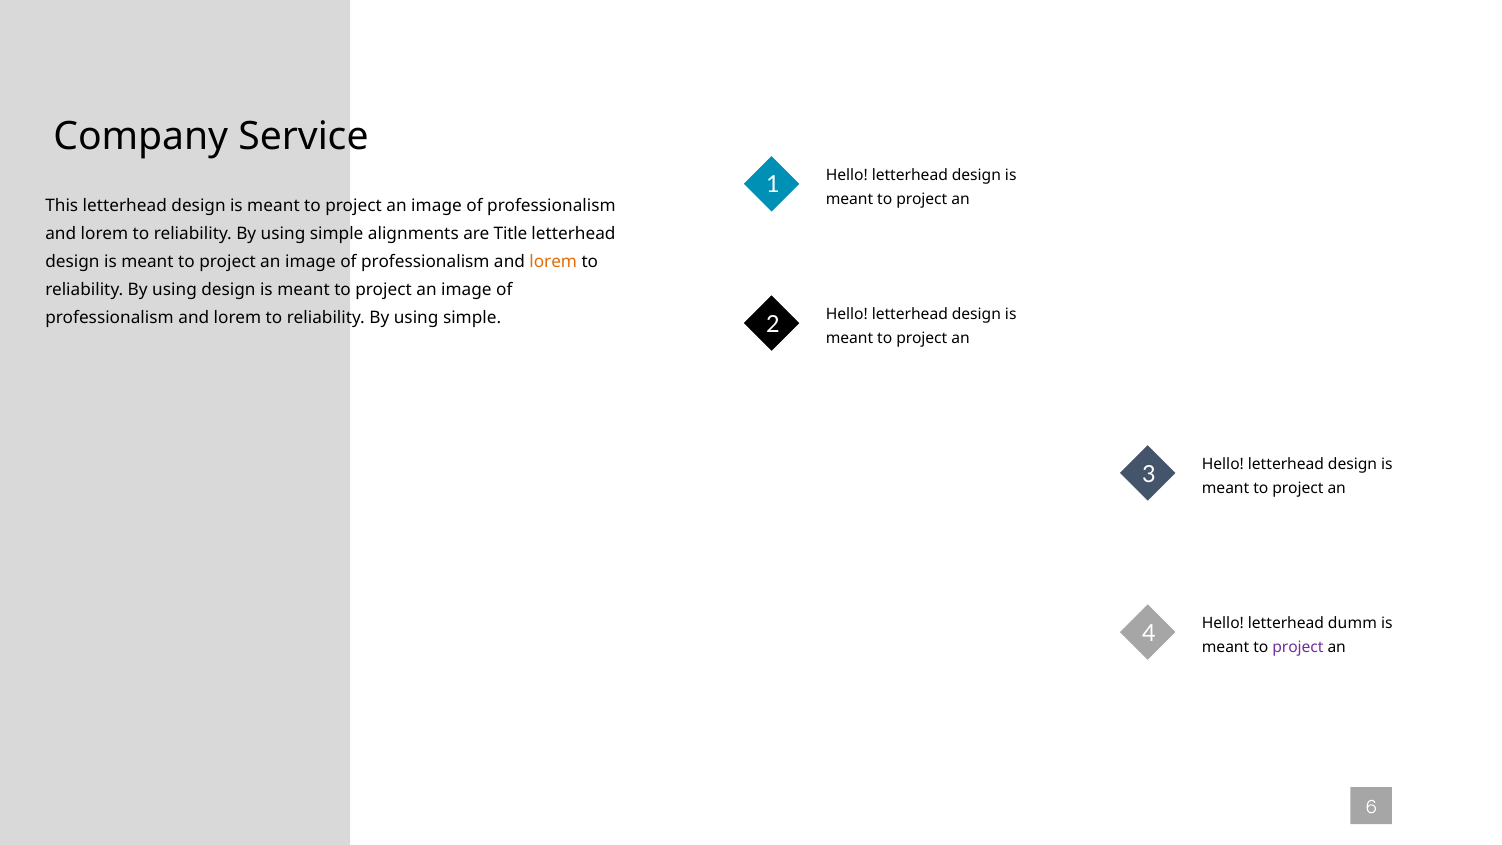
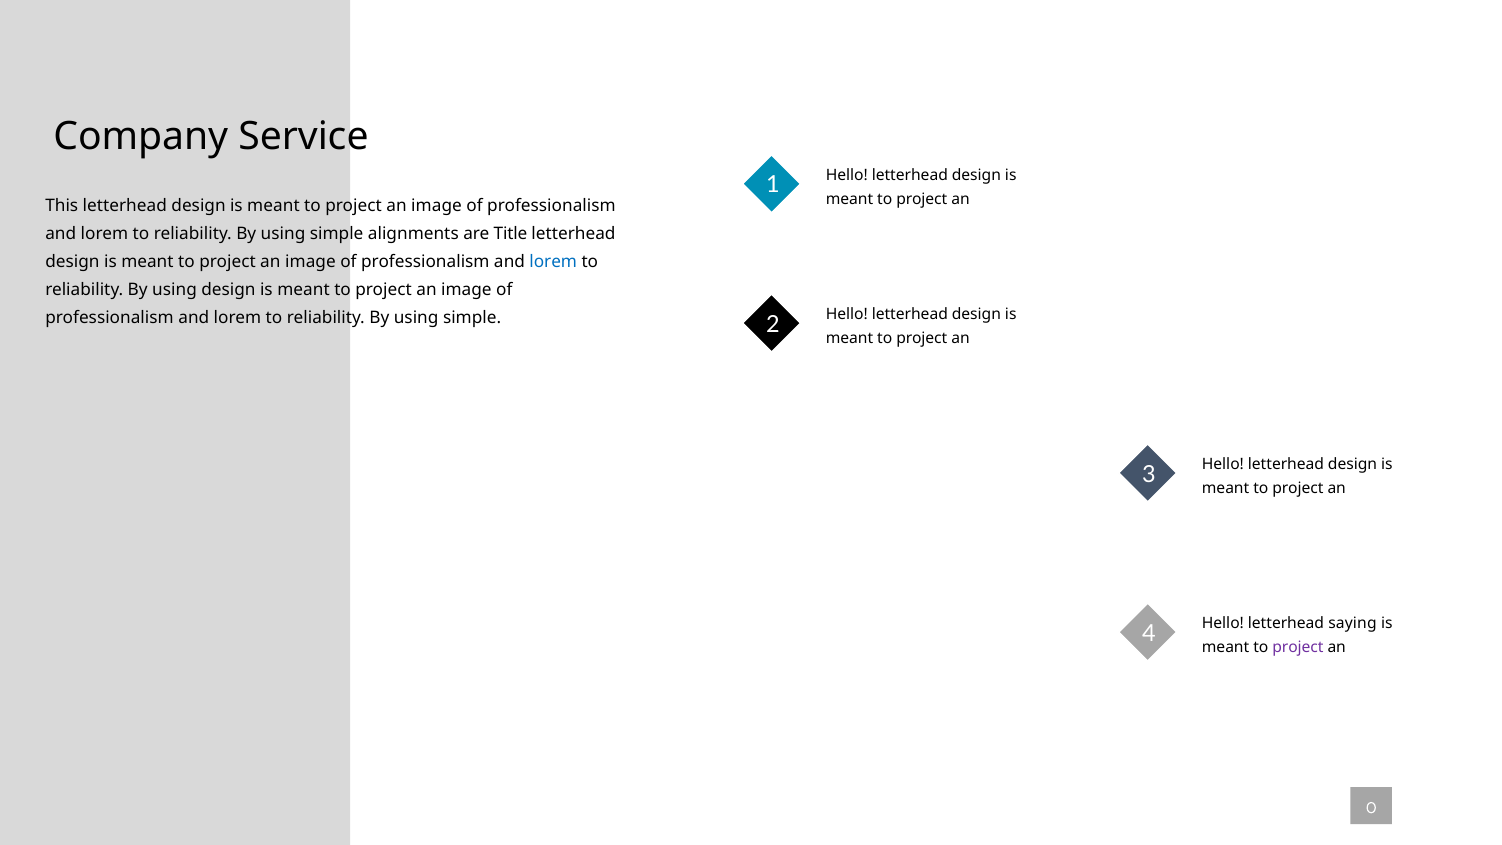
lorem colour: orange -> blue (553, 262)
dumm: dumm -> saying (1352, 624)
6: 6 -> 0 (1371, 807)
